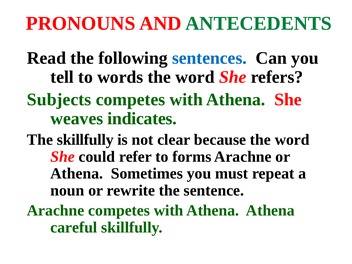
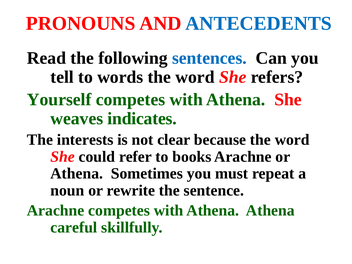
ANTECEDENTS colour: green -> blue (259, 23)
Subjects: Subjects -> Yourself (59, 100)
The skillfully: skillfully -> interests (85, 140)
forms: forms -> books (192, 157)
